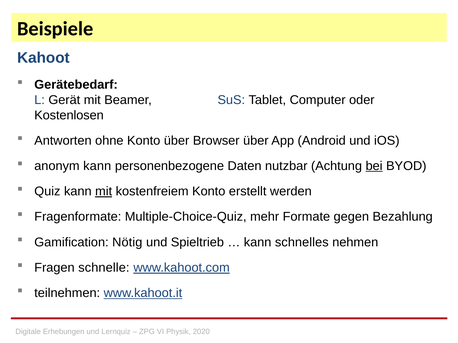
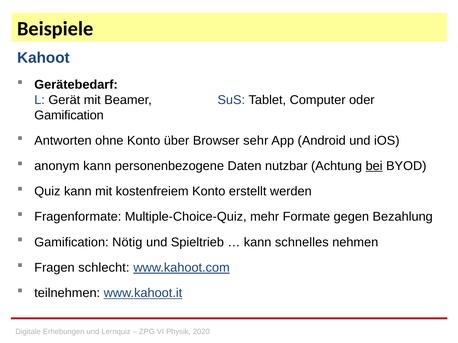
Kostenlosen: Kostenlosen -> Gamification (69, 115)
Browser über: über -> sehr (256, 141)
mit underline: present -> none (104, 192)
schnelle: schnelle -> schlecht (104, 268)
